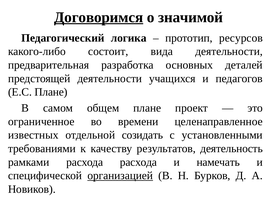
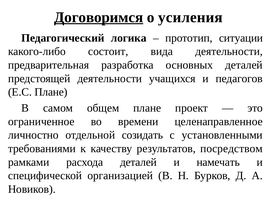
значимой: значимой -> усиления (190, 17)
ресурсов: ресурсов -> ситуации (241, 38)
известных: известных -> личностно (33, 135)
деятельность: деятельность -> посредством (231, 149)
расхода расхода: расхода -> деталей (138, 162)
организацией underline: present -> none (120, 176)
